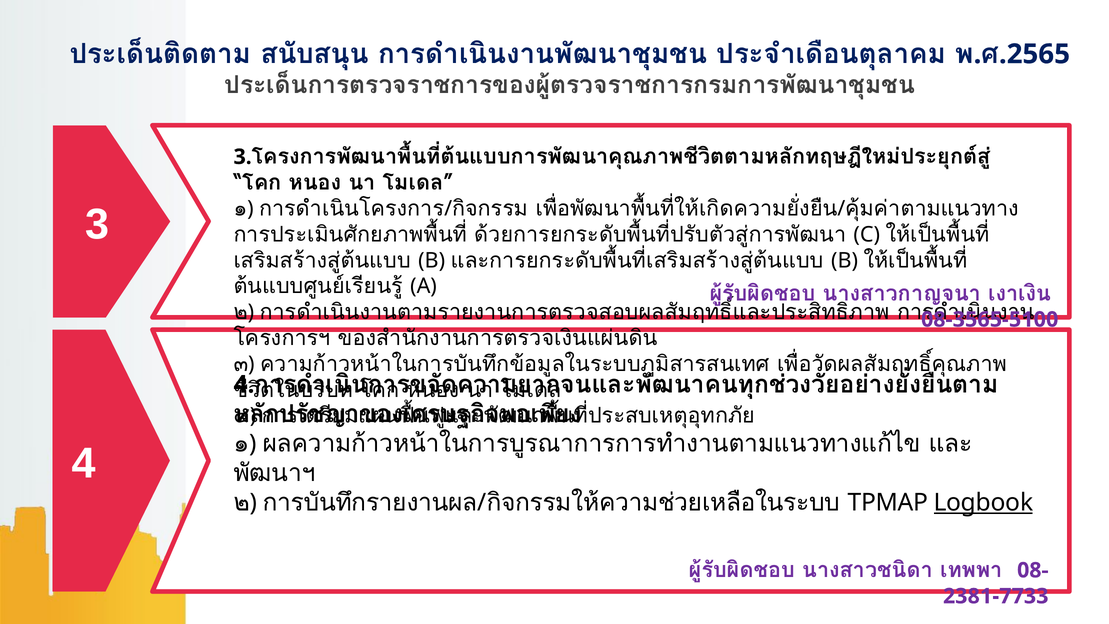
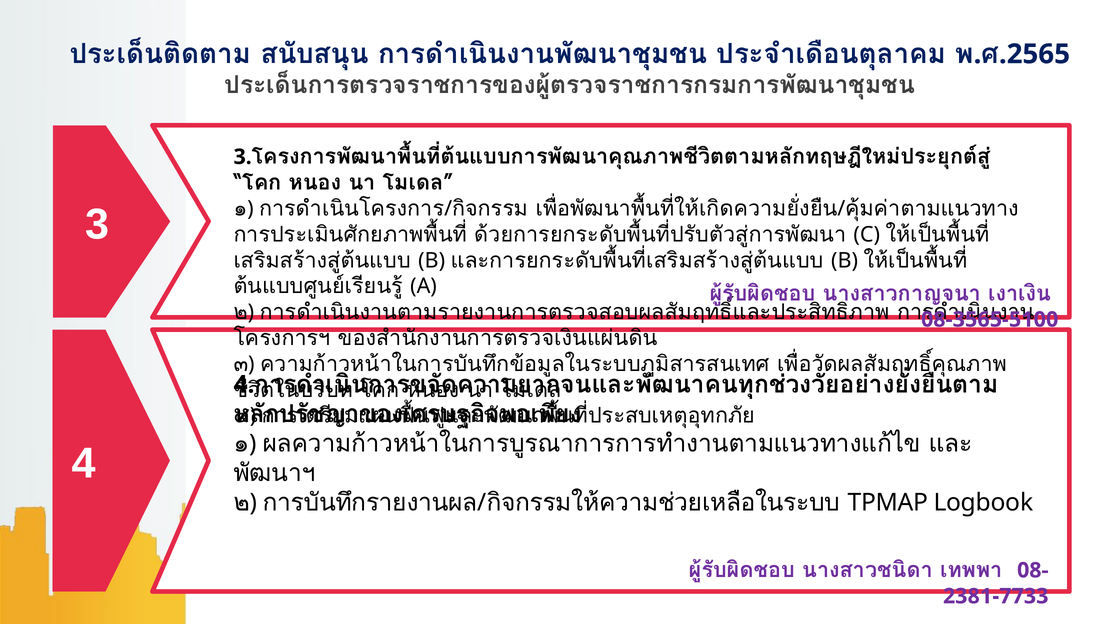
Logbook underline: present -> none (983, 503)
